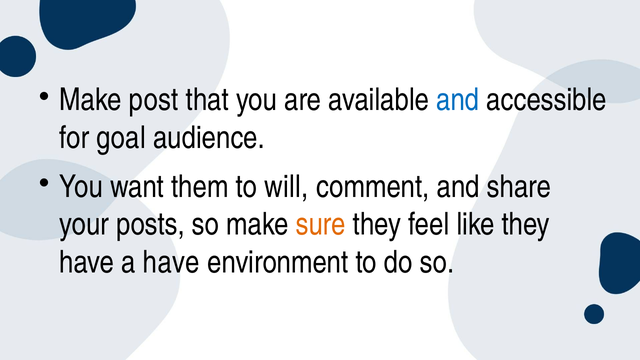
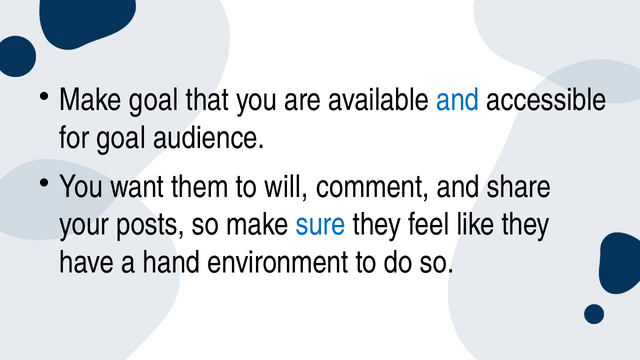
Make post: post -> goal (154, 100)
sure colour: orange -> blue (321, 225)
a have: have -> hand (172, 262)
